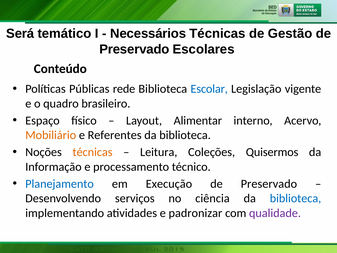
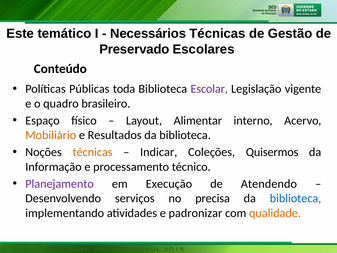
Será: Será -> Este (20, 33)
rede: rede -> toda (124, 89)
Escolar colour: blue -> purple (209, 89)
Referentes: Referentes -> Resultados (115, 135)
Leitura: Leitura -> Indicar (159, 152)
Planejamento colour: blue -> purple (60, 184)
Preservado: Preservado -> Atendendo (269, 184)
ciência: ciência -> precisa (213, 198)
qualidade colour: purple -> orange (275, 213)
